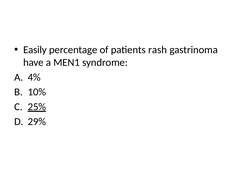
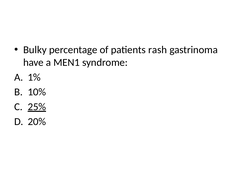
Easily: Easily -> Bulky (35, 50)
4%: 4% -> 1% (34, 77)
29%: 29% -> 20% (37, 122)
